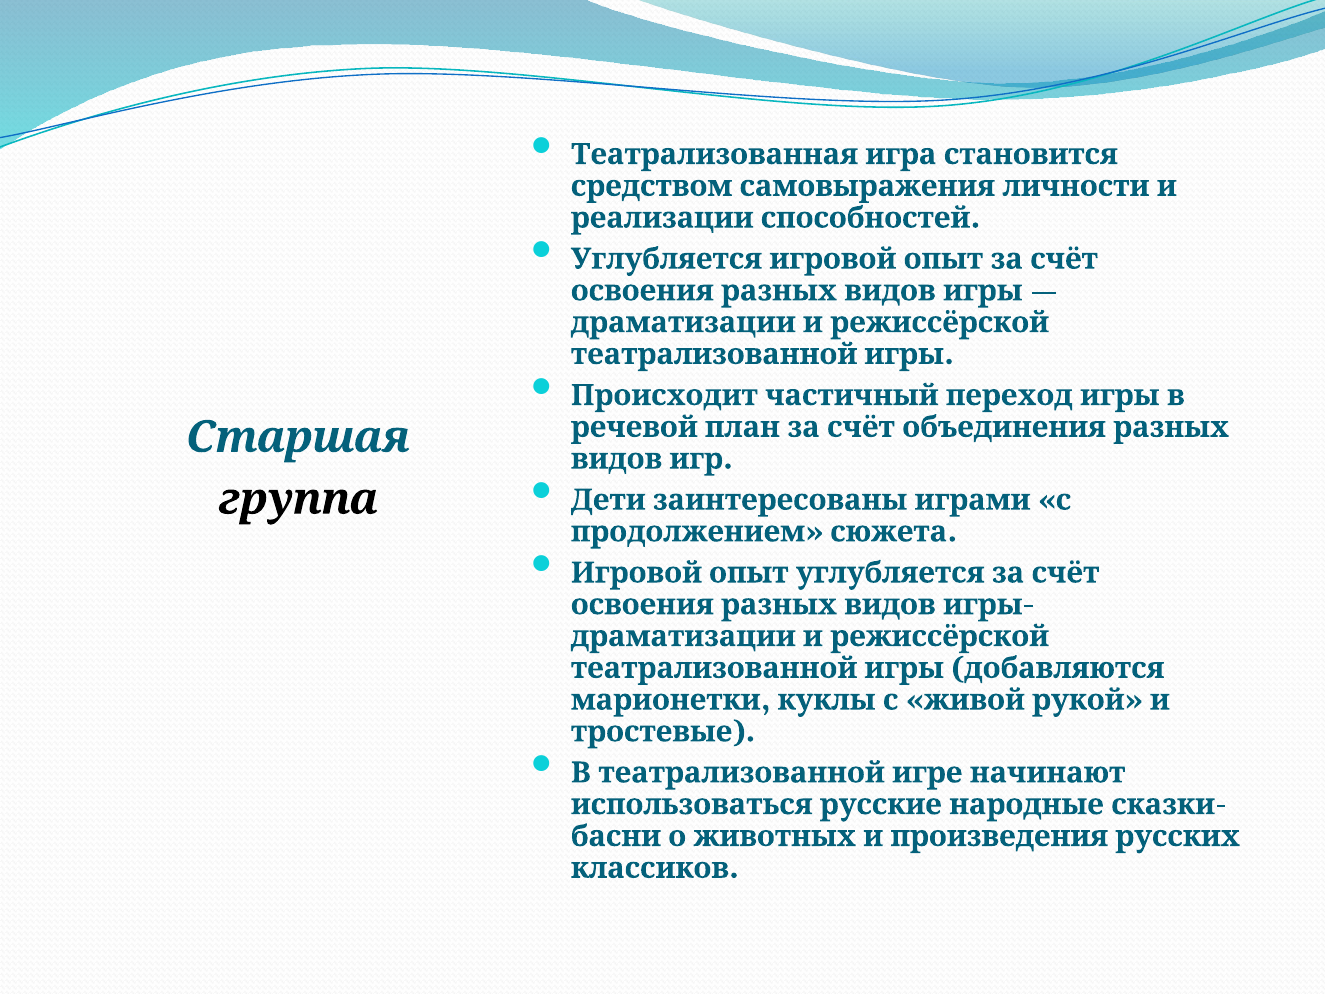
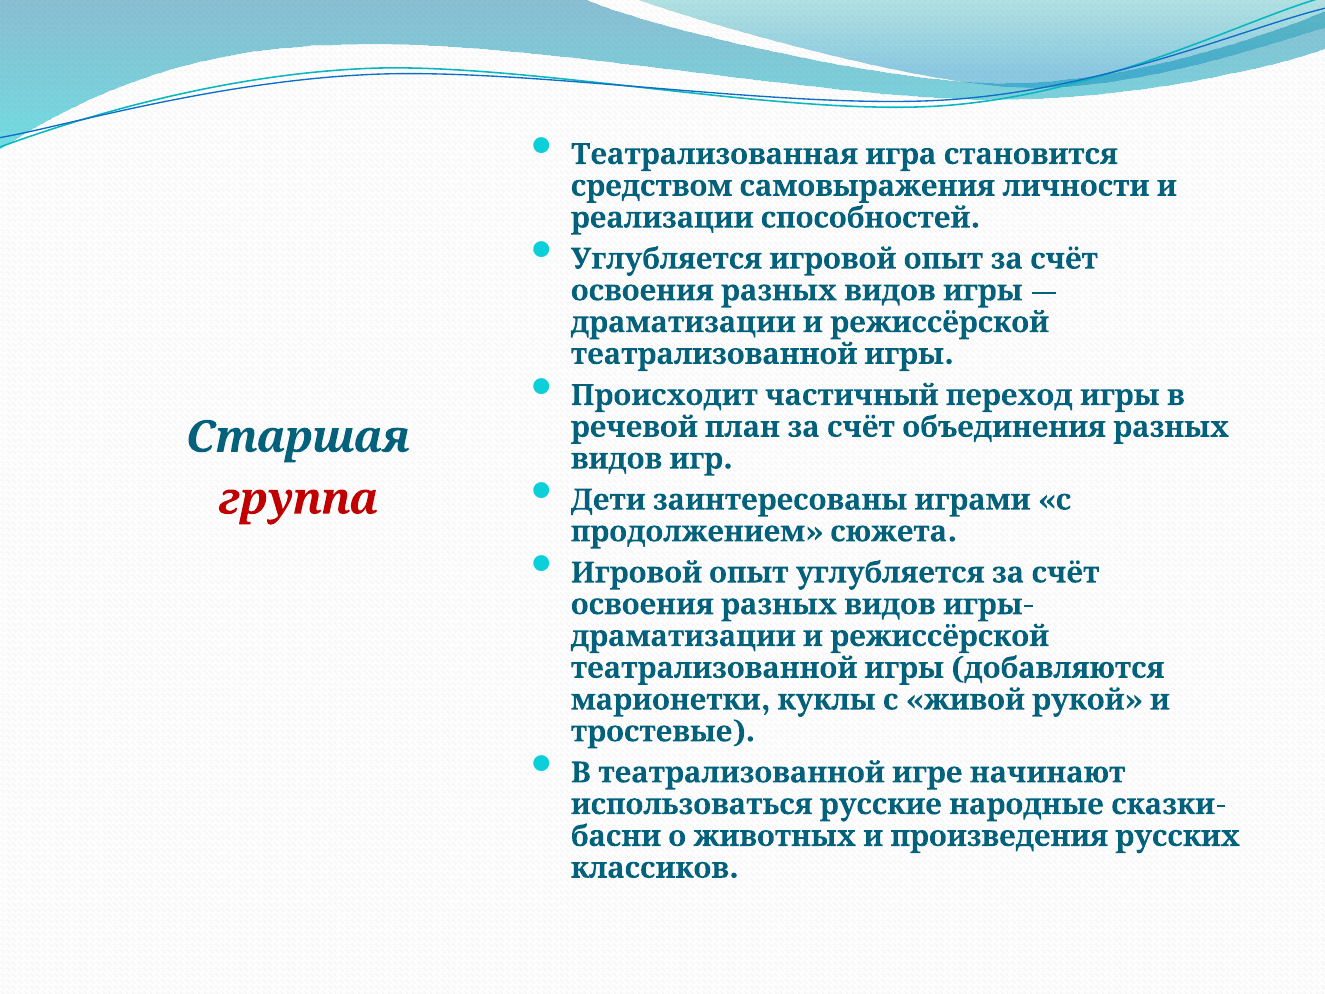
группа colour: black -> red (298, 499)
